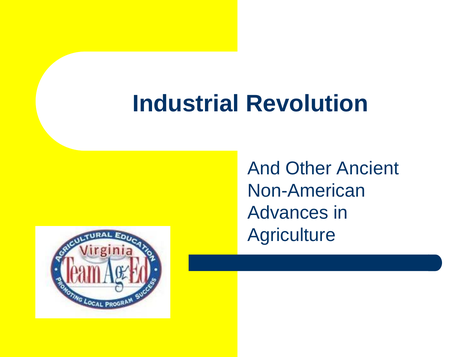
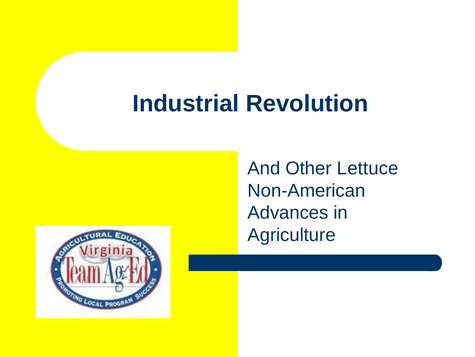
Ancient: Ancient -> Lettuce (368, 168)
